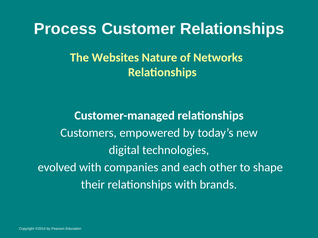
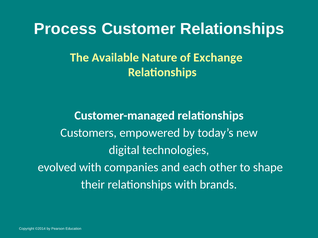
Websites: Websites -> Available (115, 58)
Networks: Networks -> Exchange (218, 58)
